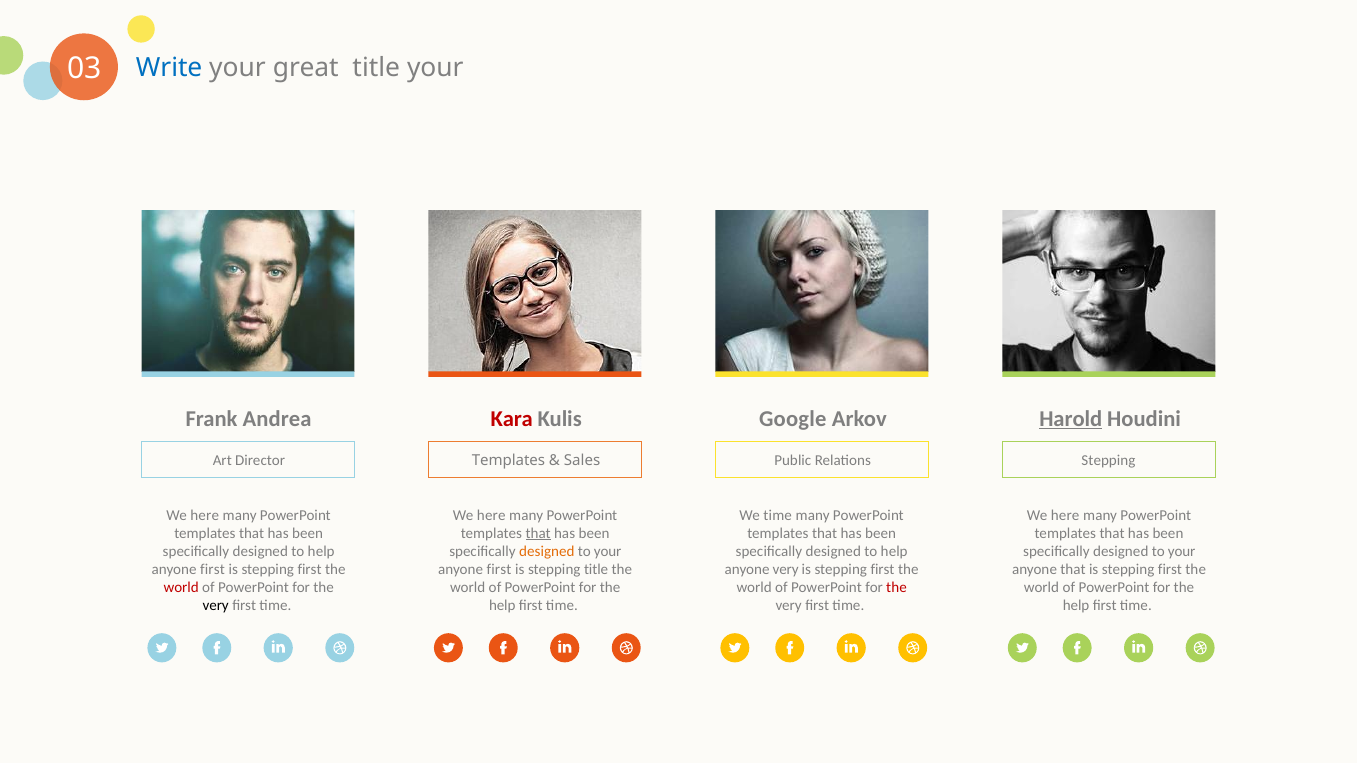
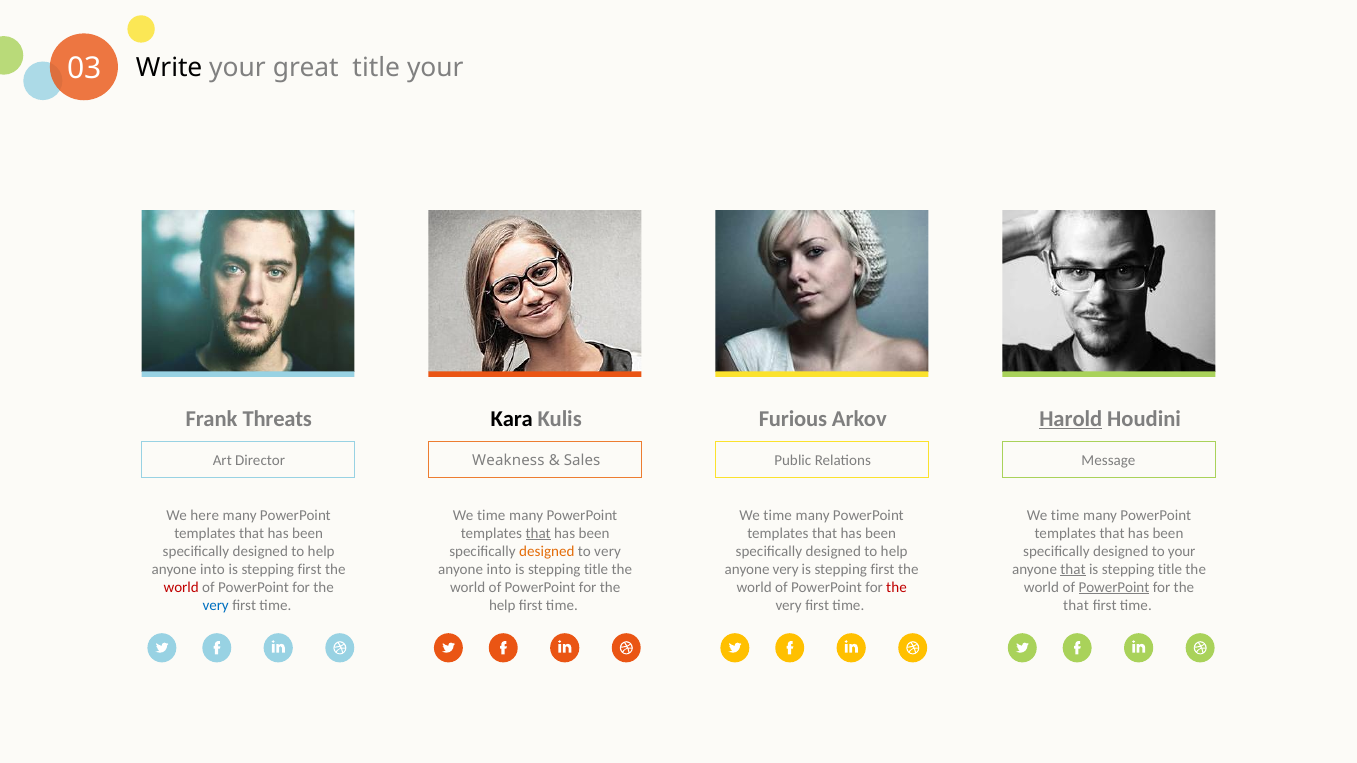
Write colour: blue -> black (169, 68)
Andrea: Andrea -> Threats (277, 419)
Kara colour: red -> black (512, 419)
Google: Google -> Furious (793, 419)
Stepping: Stepping -> Message (1108, 460)
Templates: Templates -> Weakness (508, 460)
here: here -> time (491, 515)
here: here -> time (1065, 515)
your: your -> very (608, 551)
first: first -> into (213, 569)
first: first -> into (499, 569)
that underline: none -> present (1073, 569)
first: first -> title (1170, 569)
PowerPoint underline: none -> present (1114, 587)
very colour: black -> blue (216, 605)
help: help -> that (1076, 605)
